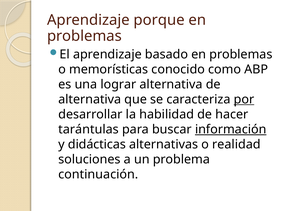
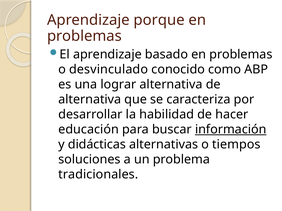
memorísticas: memorísticas -> desvinculado (109, 69)
por underline: present -> none (244, 100)
tarántulas: tarántulas -> educación (89, 130)
realidad: realidad -> tiempos (236, 145)
continuación: continuación -> tradicionales (98, 175)
